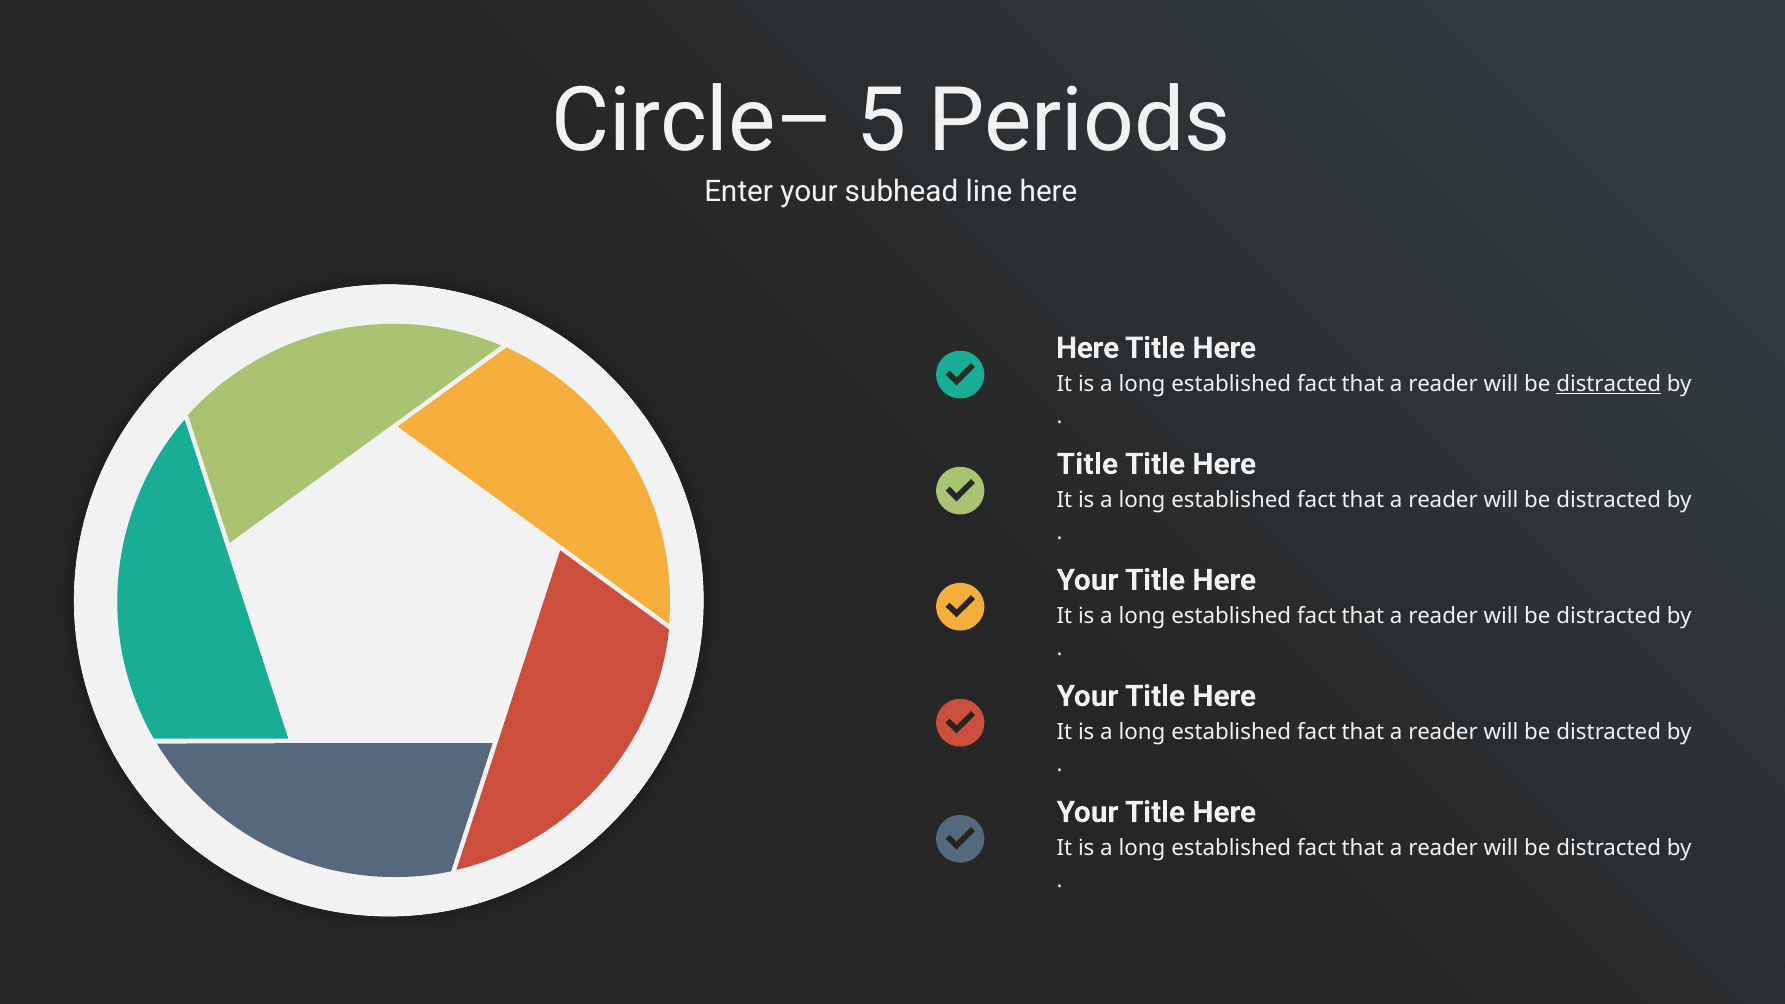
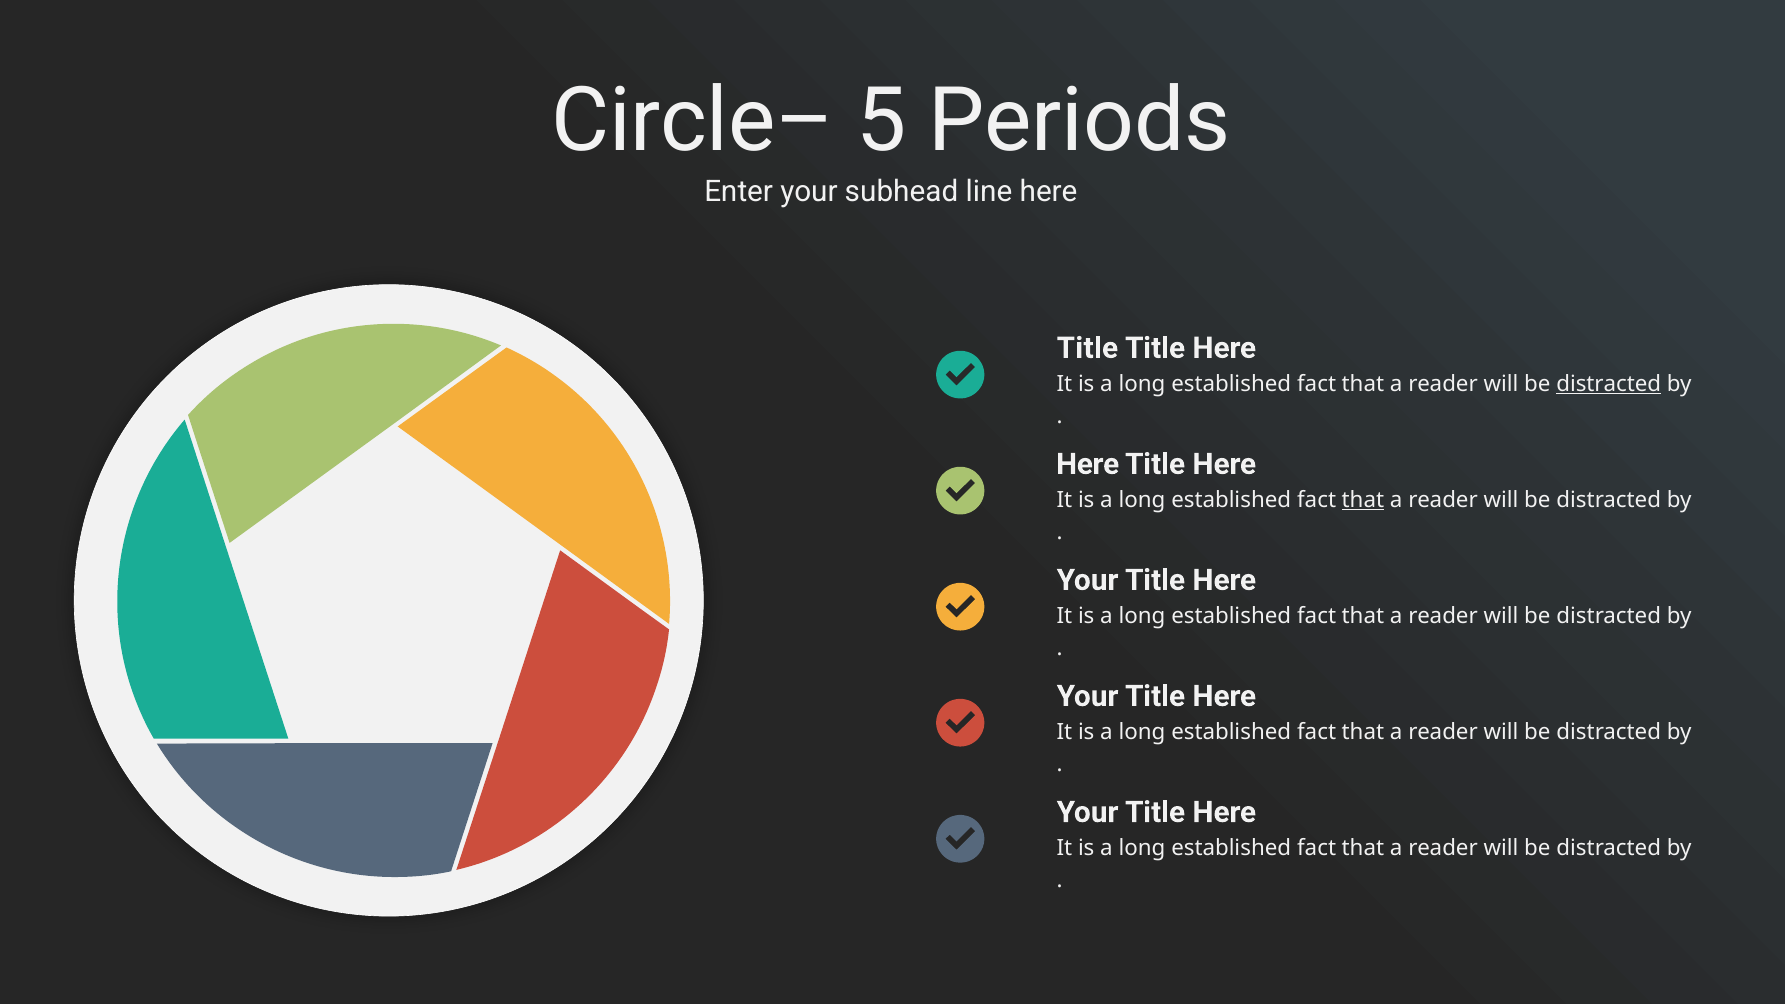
Here: Here -> Title (1087, 348)
Title: Title -> Here (1088, 464)
that underline: none -> present (1363, 500)
